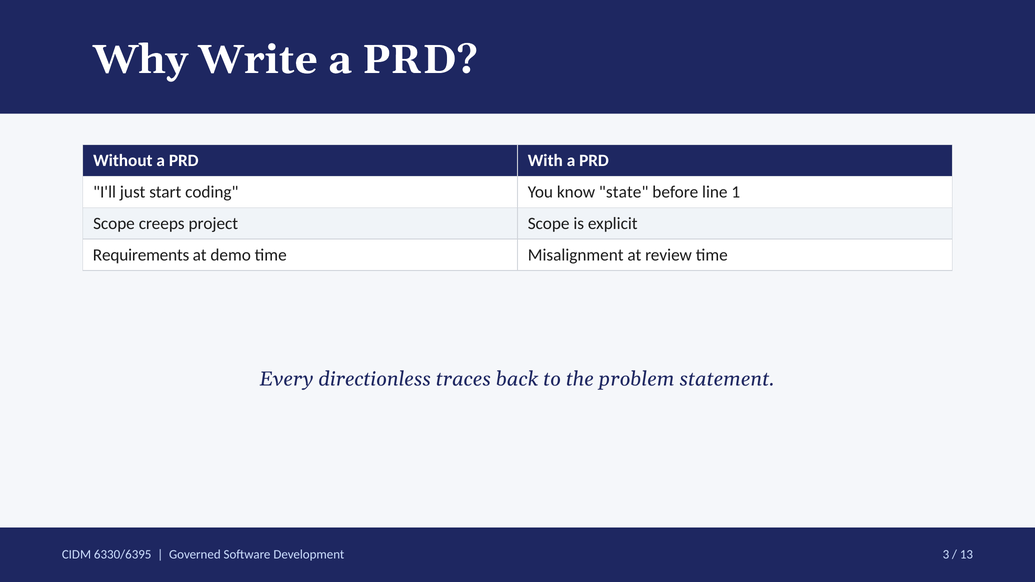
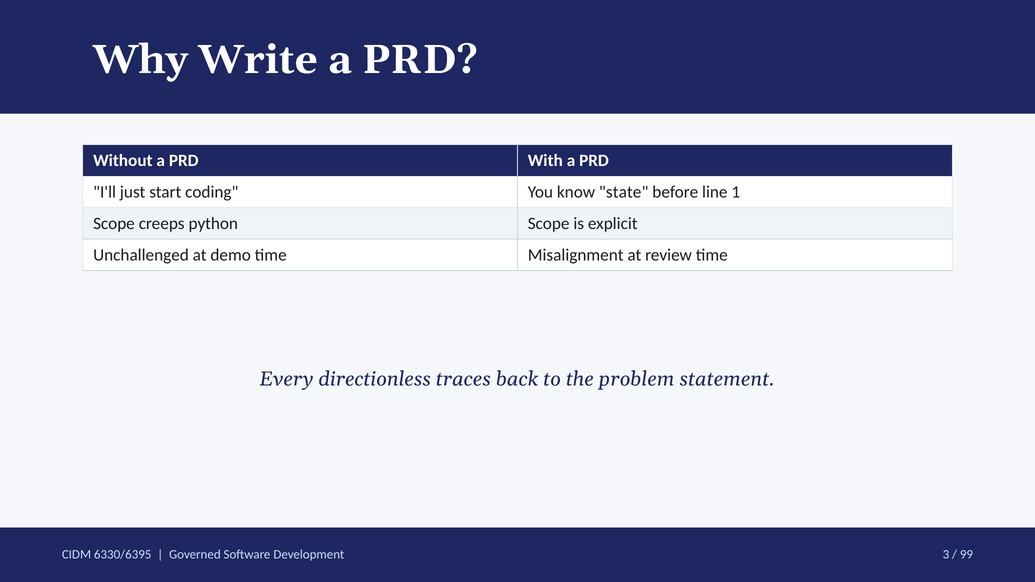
project: project -> python (213, 224)
Requirements: Requirements -> Unchallenged (141, 255)
13: 13 -> 99 (966, 555)
